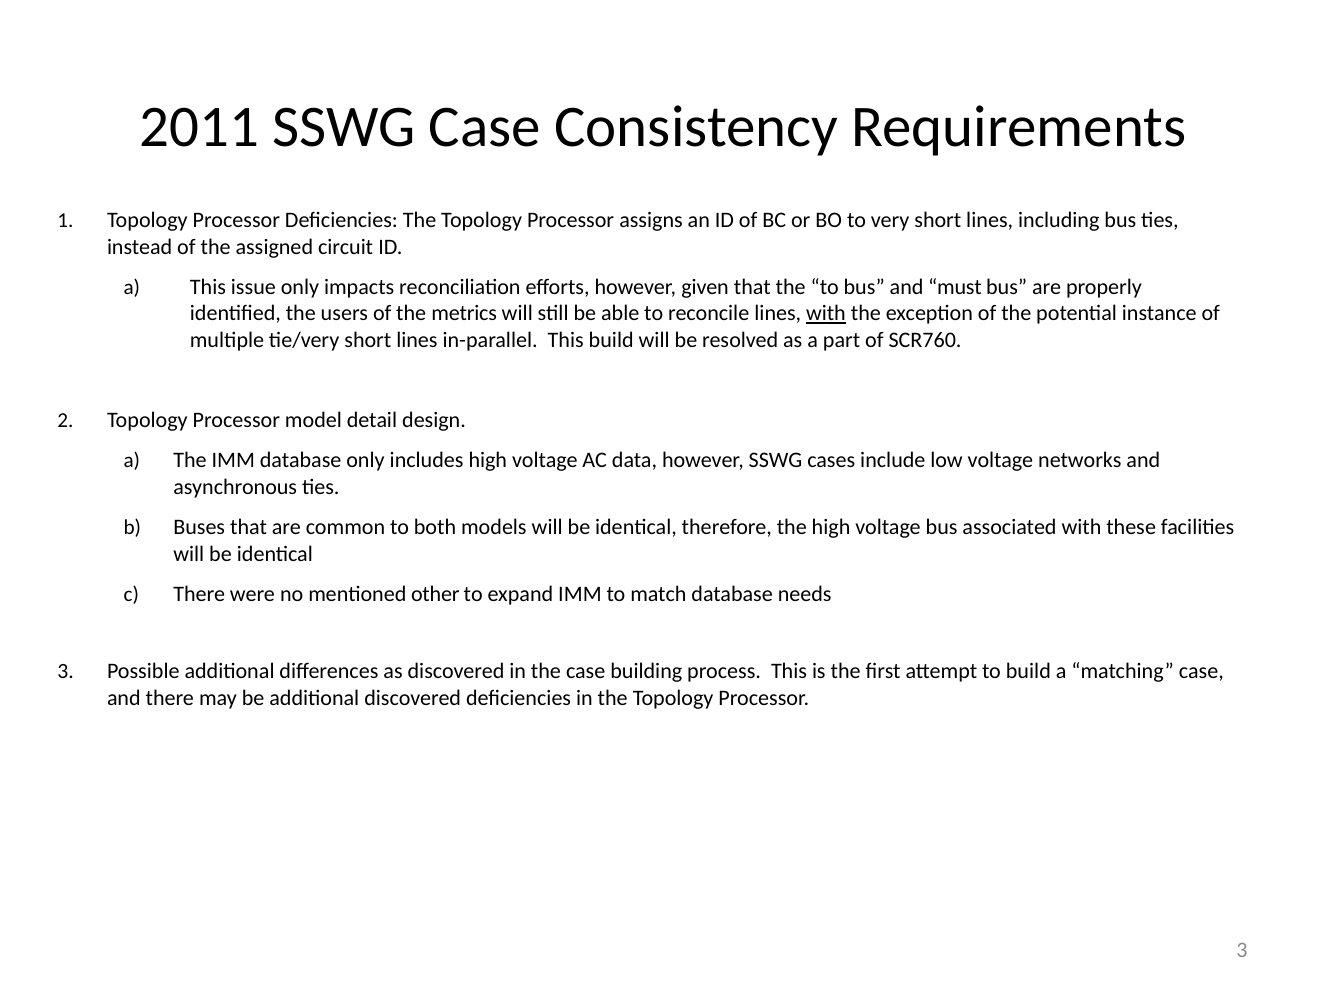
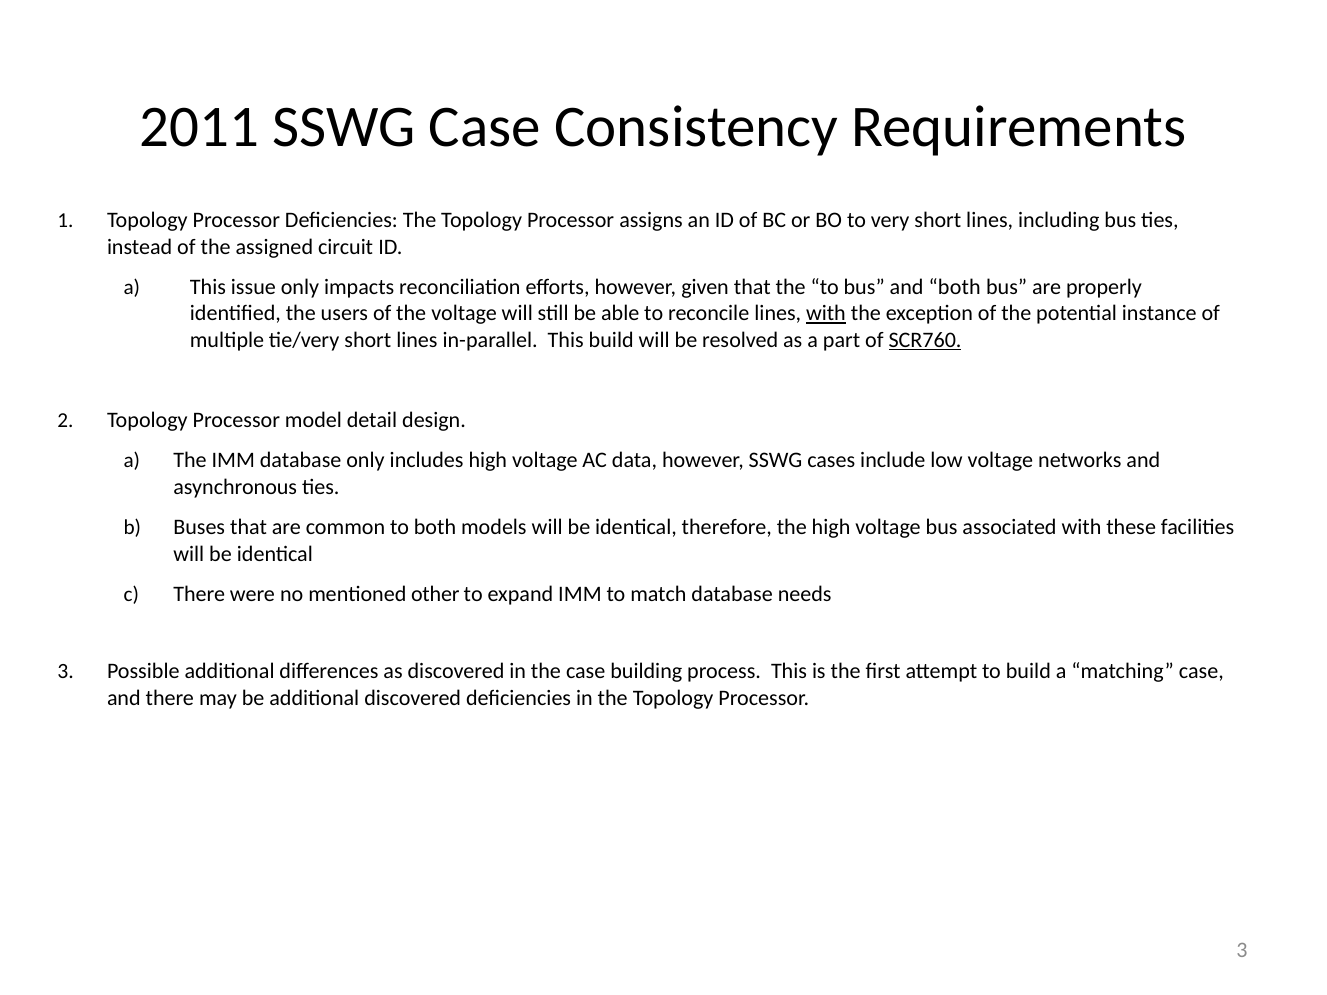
and must: must -> both (955, 287)
the metrics: metrics -> voltage (464, 314)
SCR760 underline: none -> present (925, 340)
